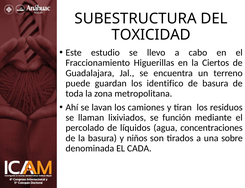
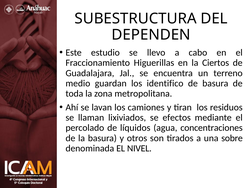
TOXICIDAD: TOXICIDAD -> DEPENDEN (151, 35)
puede: puede -> medio (78, 83)
función: función -> efectos (177, 118)
niños: niños -> otros (137, 138)
CADA: CADA -> NIVEL (139, 149)
